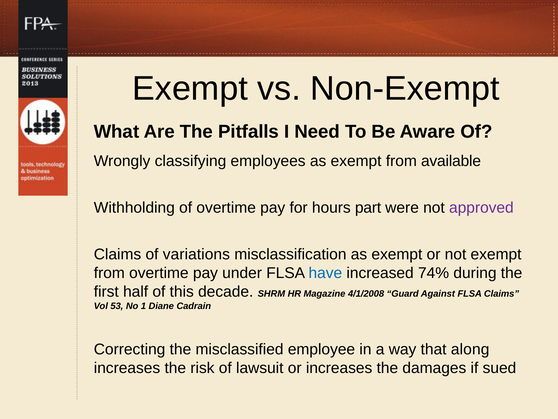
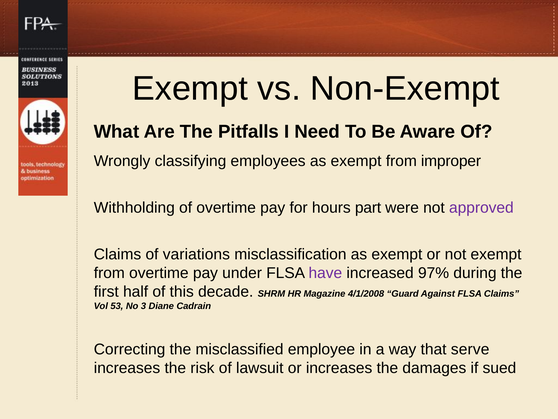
available: available -> improper (451, 161)
have colour: blue -> purple (325, 273)
74%: 74% -> 97% (434, 273)
1: 1 -> 3 (143, 306)
along: along -> serve (470, 349)
